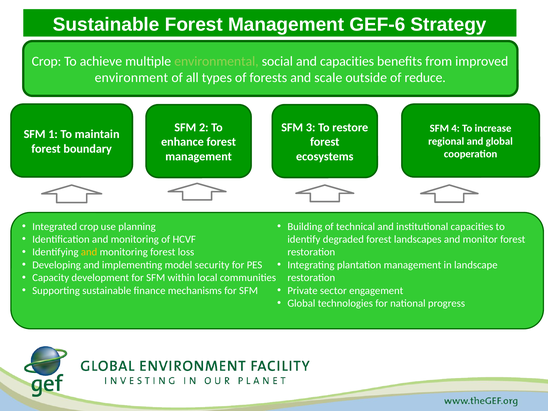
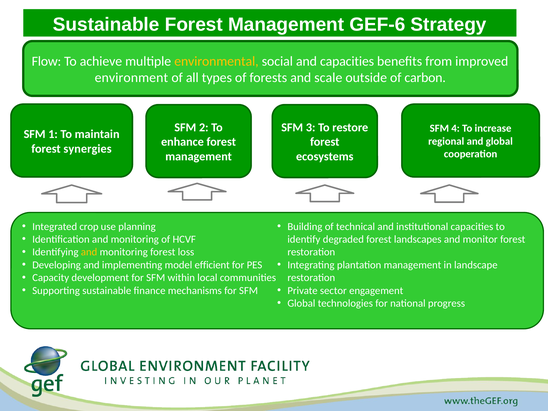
Crop: Crop -> Flow (46, 61)
environmental colour: light green -> yellow (216, 61)
reduce: reduce -> carbon (425, 78)
boundary: boundary -> synergies (88, 149)
security: security -> efficient (212, 265)
